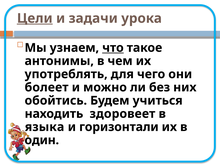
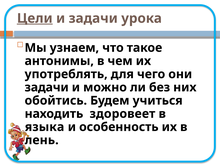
что underline: present -> none (113, 48)
болеет: болеет -> задачи (47, 87)
горизонтали: горизонтали -> особенность (119, 127)
один: один -> лень (42, 140)
